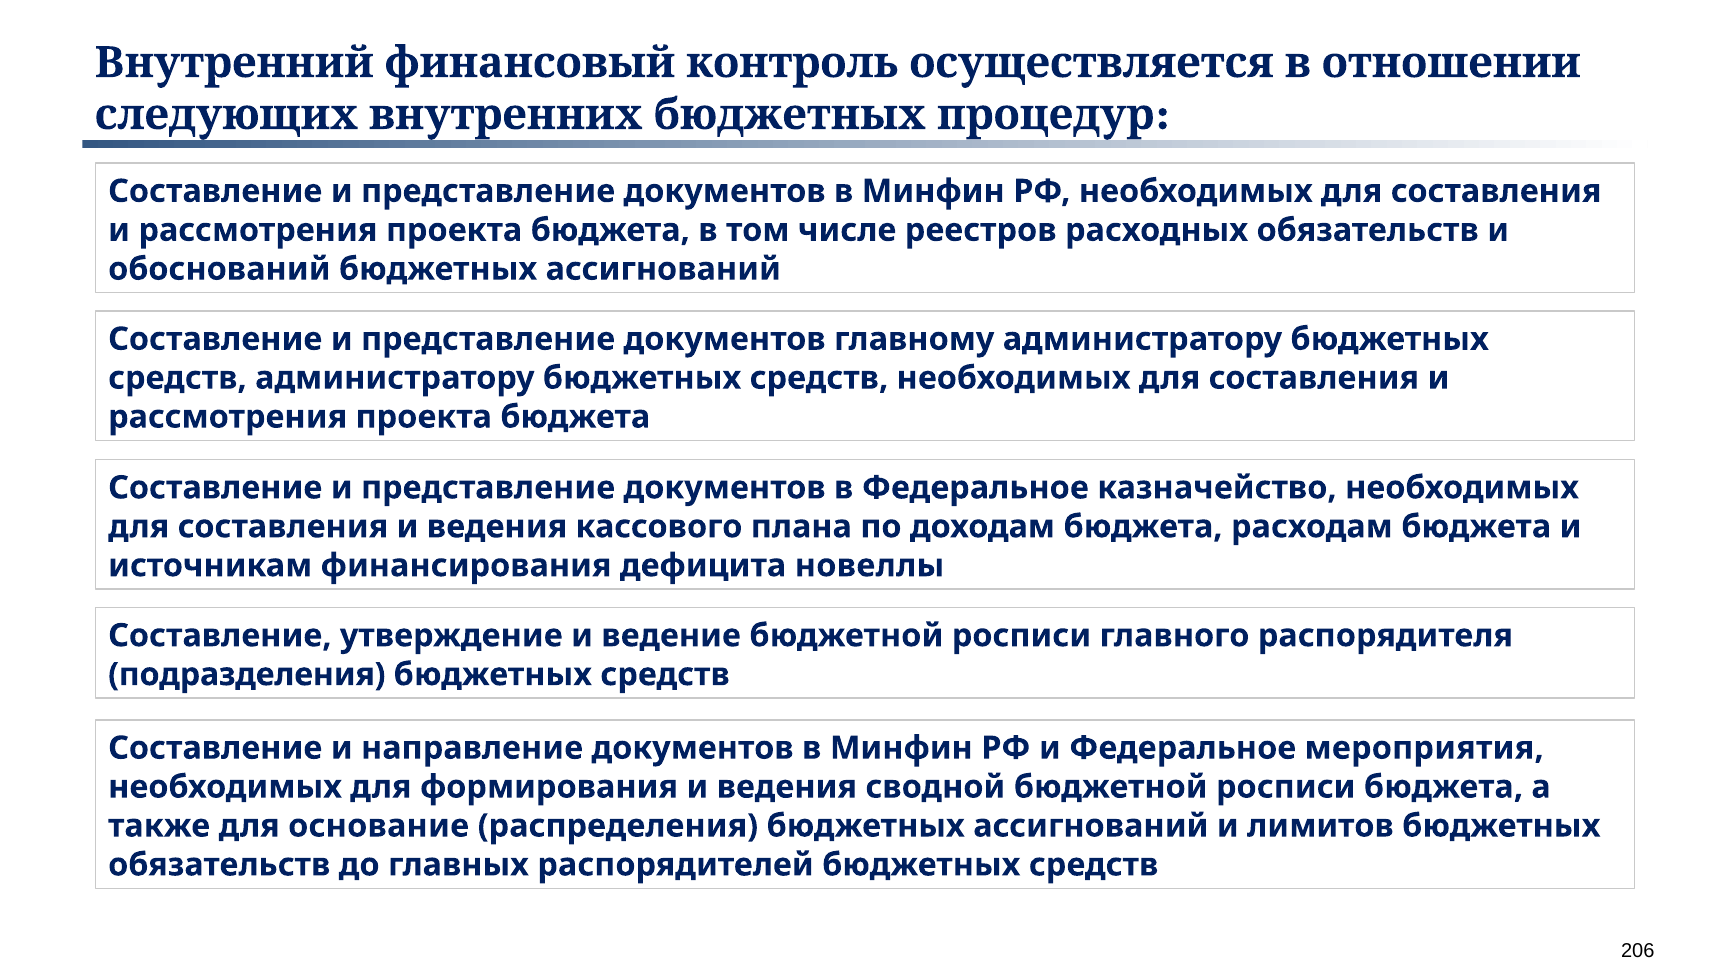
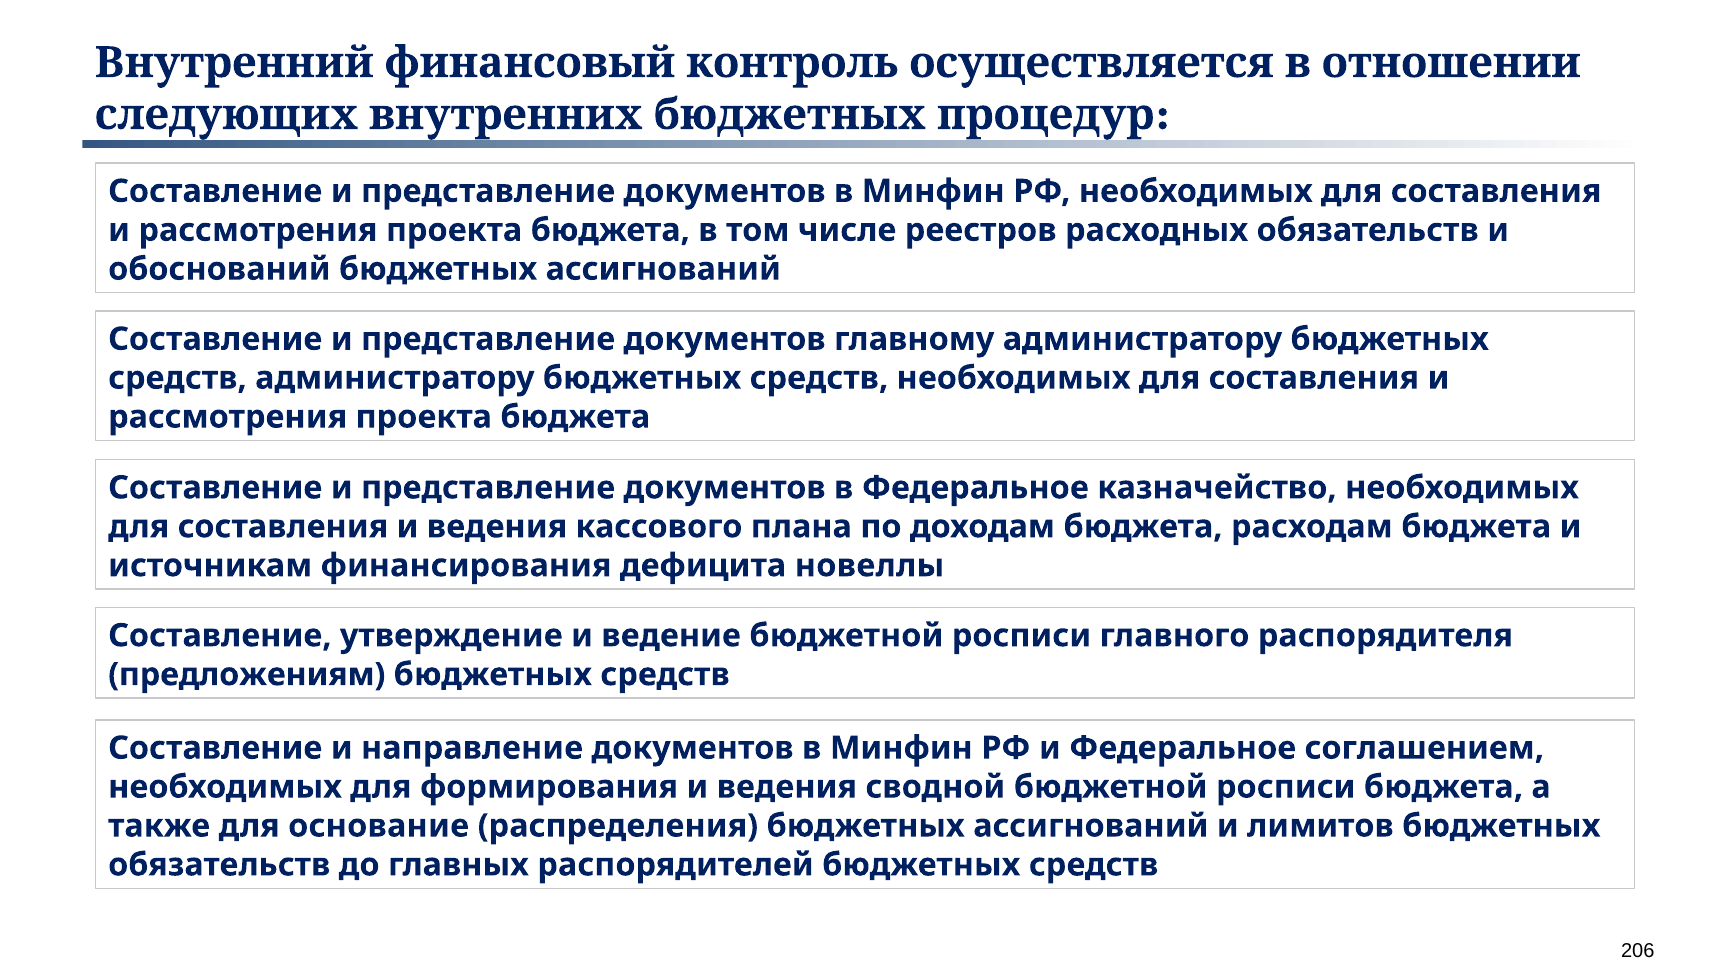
подразделения: подразделения -> предложениям (247, 675)
мероприятия: мероприятия -> соглашением (1424, 748)
